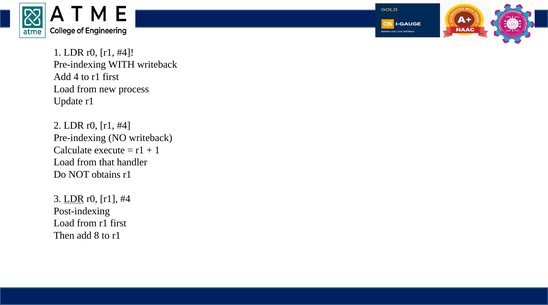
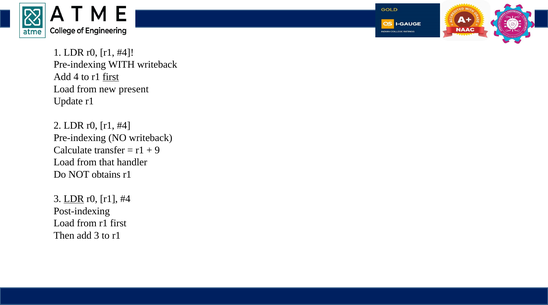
first underline: none -> present (111, 77)
process: process -> present (134, 89)
execute: execute -> transfer (110, 150)
1: 1 -> 9 (157, 150)
add 8: 8 -> 3 (97, 235)
